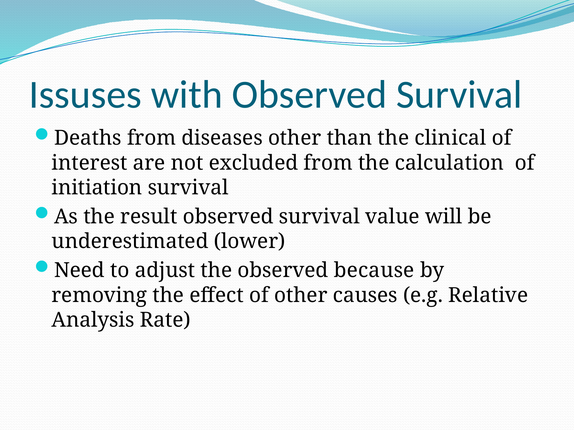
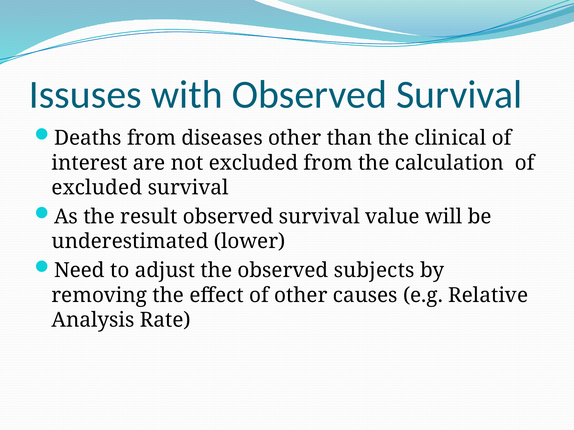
initiation: initiation -> excluded (97, 188)
because: because -> subjects (374, 271)
